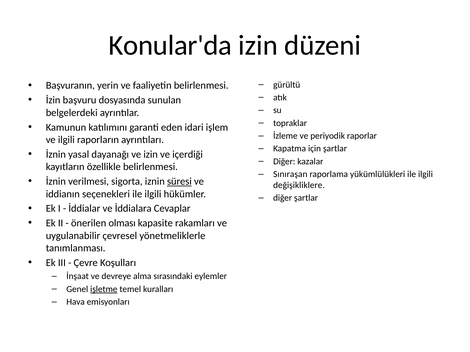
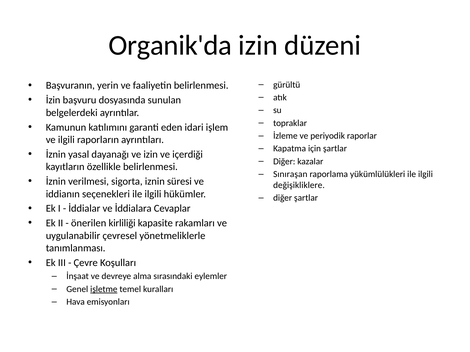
Konular'da: Konular'da -> Organik'da (170, 45)
süresi underline: present -> none (179, 182)
olması: olması -> kirliliği (122, 223)
